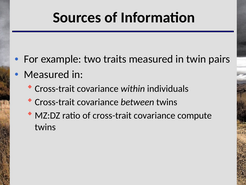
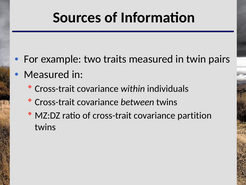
compute: compute -> partition (195, 115)
